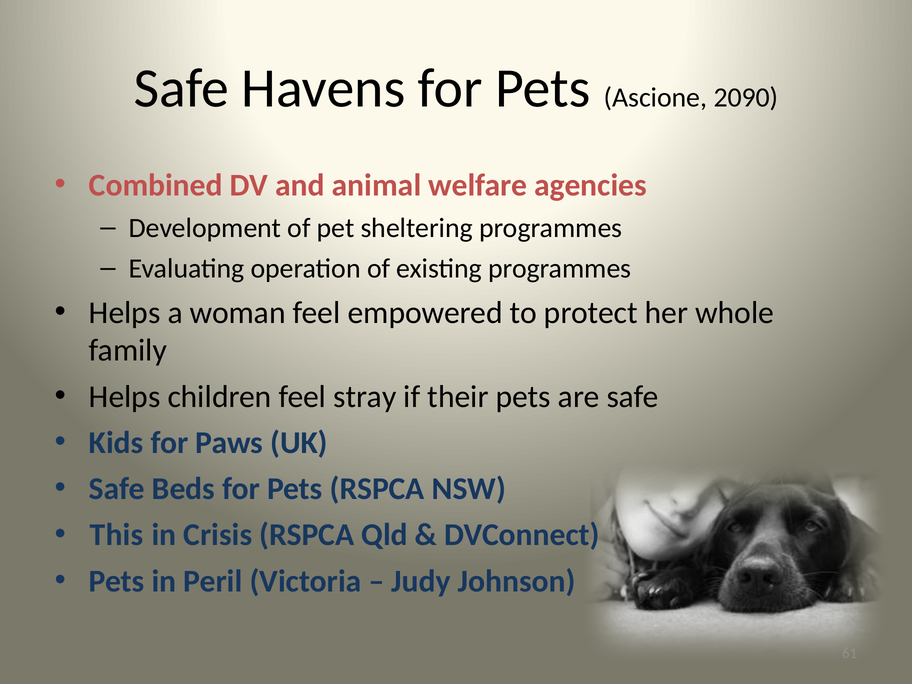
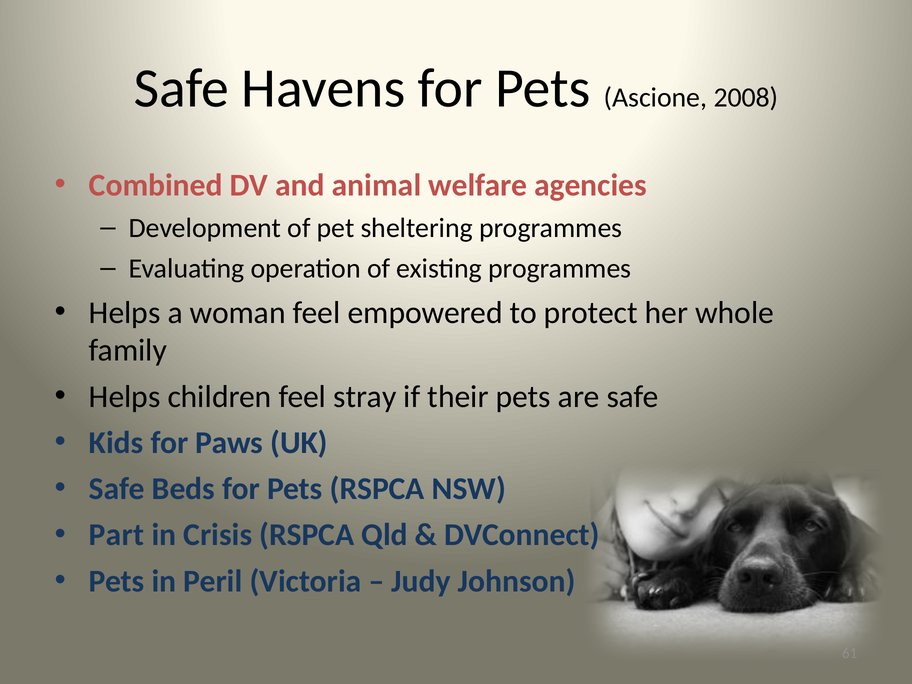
2090: 2090 -> 2008 (746, 97)
This: This -> Part (117, 535)
